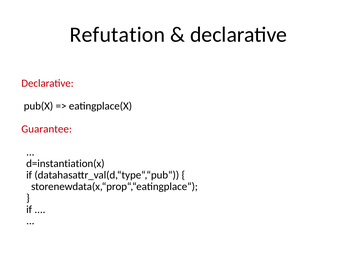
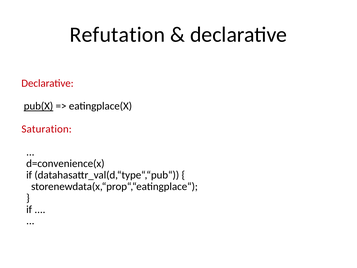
pub(X underline: none -> present (38, 106)
Guarantee: Guarantee -> Saturation (47, 129)
d=instantiation(x: d=instantiation(x -> d=convenience(x (65, 163)
